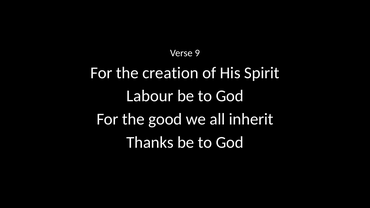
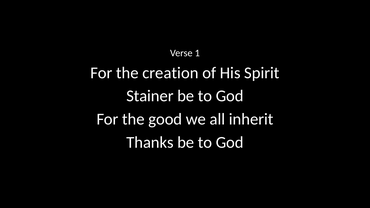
9: 9 -> 1 (197, 53)
Labour: Labour -> Stainer (150, 96)
